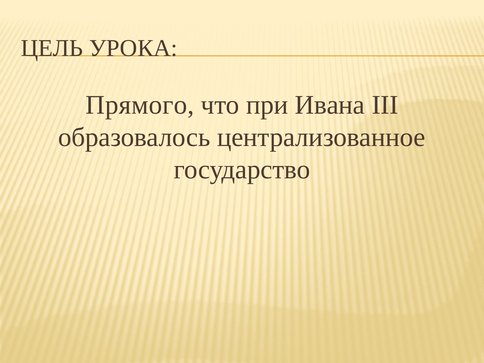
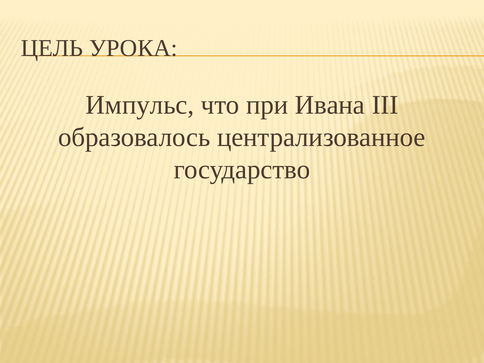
Прямого: Прямого -> Импульс (140, 105)
